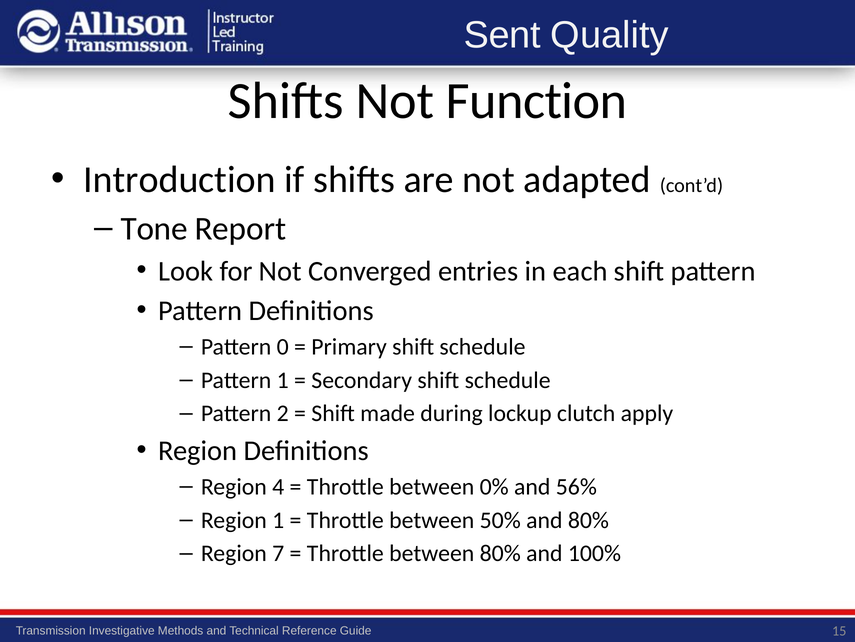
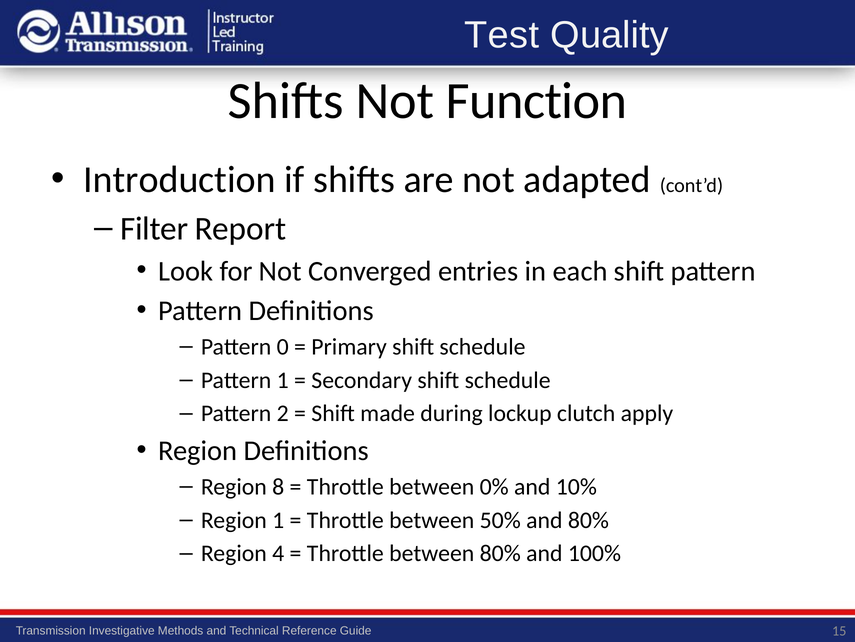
Sent: Sent -> Test (502, 35)
Tone: Tone -> Filter (154, 228)
4: 4 -> 8 (278, 486)
56%: 56% -> 10% (576, 486)
7: 7 -> 4 (278, 553)
